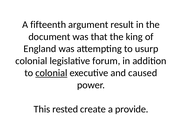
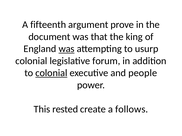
result: result -> prove (122, 25)
was underline: none -> present (67, 49)
caused: caused -> people (143, 73)
provide: provide -> follows (132, 110)
